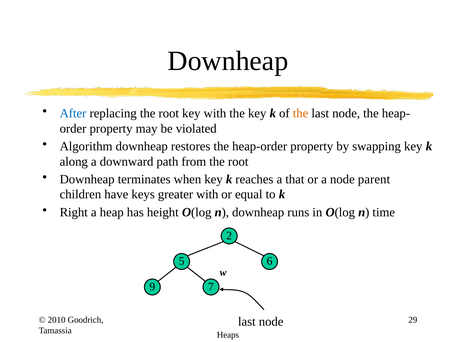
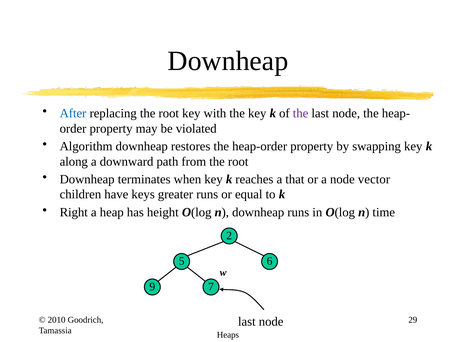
the colour: orange -> purple (301, 113)
parent: parent -> vector (374, 179)
greater with: with -> runs (207, 194)
